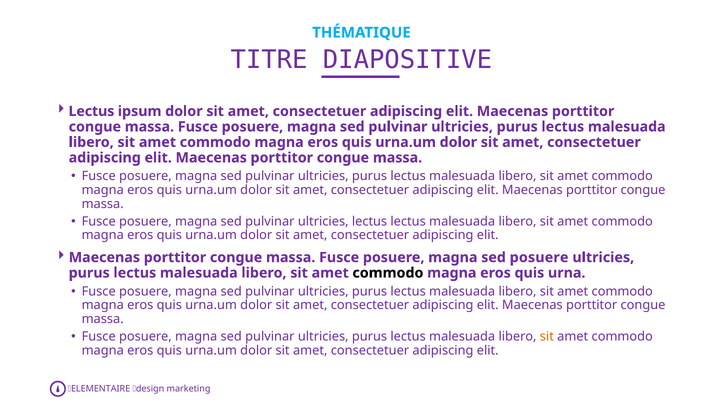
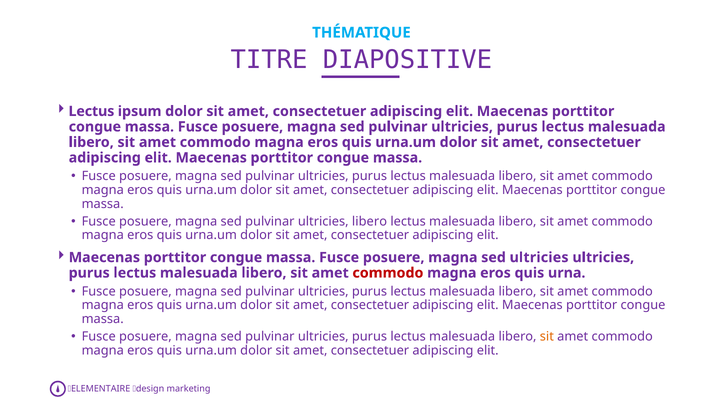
ultricies lectus: lectus -> libero (369, 221)
sed posuere: posuere -> ultricies (539, 257)
commodo colour: black -> red (388, 273)
